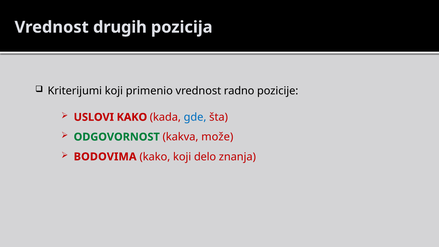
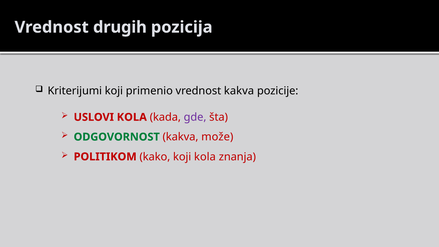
vrednost radno: radno -> kakva (239, 91)
USLOVI KAKO: KAKO -> KOLA (132, 117)
gde colour: blue -> purple (195, 117)
BODOVIMA: BODOVIMA -> POLITIKOM (105, 157)
koji delo: delo -> kola (205, 157)
